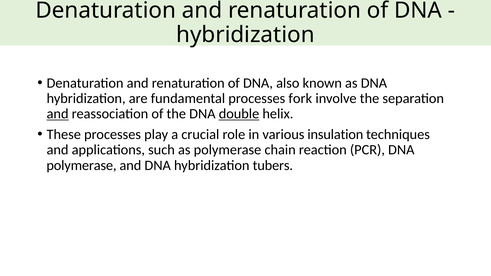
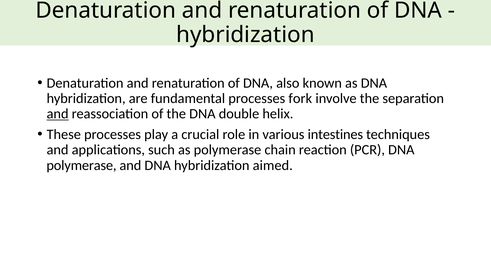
double underline: present -> none (239, 114)
insulation: insulation -> intestines (335, 135)
tubers: tubers -> aimed (273, 165)
